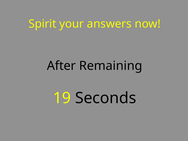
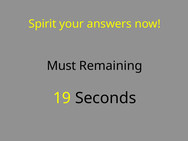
After: After -> Must (61, 66)
